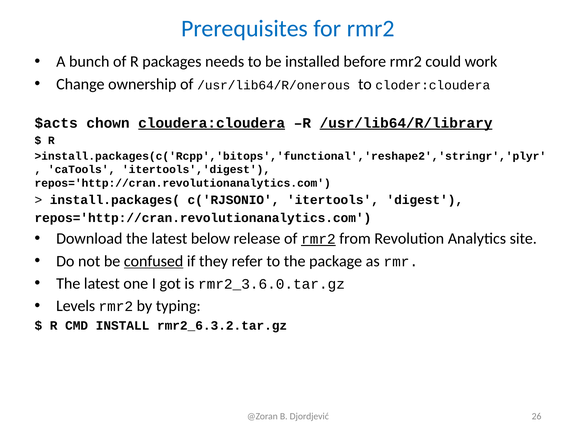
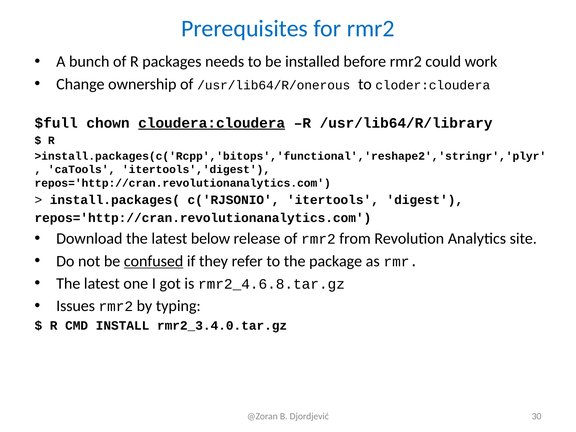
$acts: $acts -> $full (56, 123)
/usr/lib64/R/library underline: present -> none (406, 123)
rmr2 underline: present -> none (318, 239)
rmr2_3.6.0.tar.gz: rmr2_3.6.0.tar.gz -> rmr2_4.6.8.tar.gz (272, 284)
Levels: Levels -> Issues (76, 306)
rmr2_6.3.2.tar.gz: rmr2_6.3.2.tar.gz -> rmr2_3.4.0.tar.gz (222, 326)
26: 26 -> 30 (537, 416)
